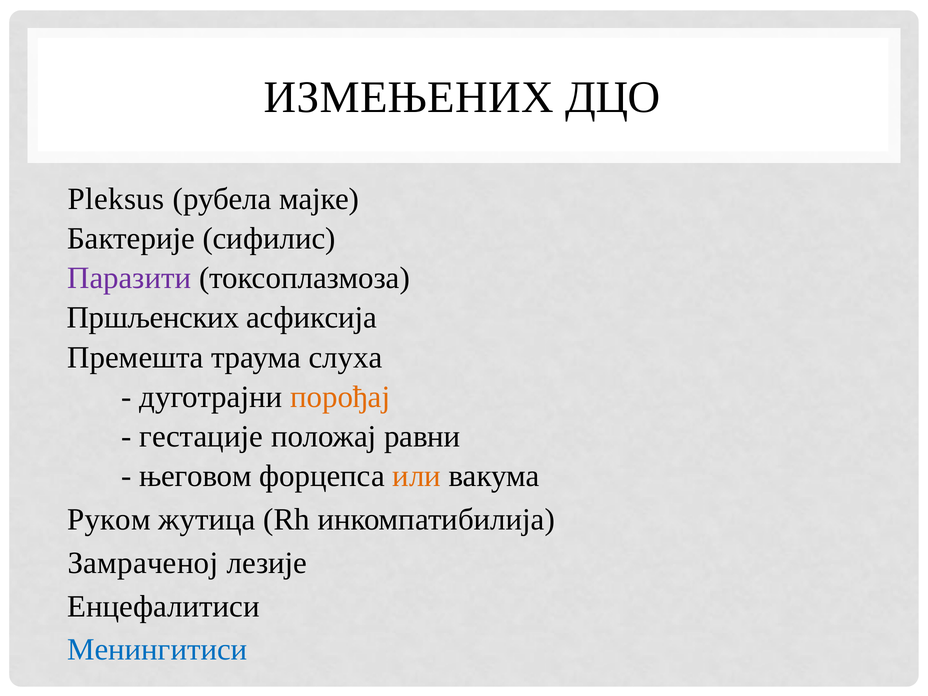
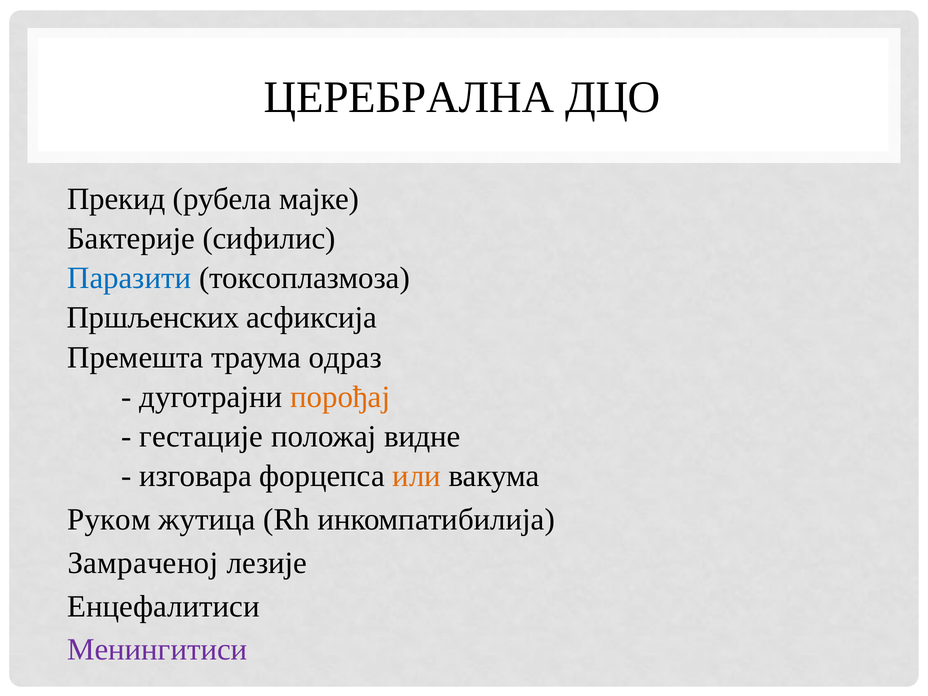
ИЗМЕЊЕНИХ: ИЗМЕЊЕНИХ -> ЦЕРЕБРАЛНА (409, 97)
Pleksus: Pleksus -> Прекид (116, 199)
Паразити colour: purple -> blue (129, 278)
слуха: слуха -> одраз (345, 357)
равни: равни -> видне (422, 436)
његовом: његовом -> изговара (196, 476)
Менингитиси colour: blue -> purple (157, 650)
